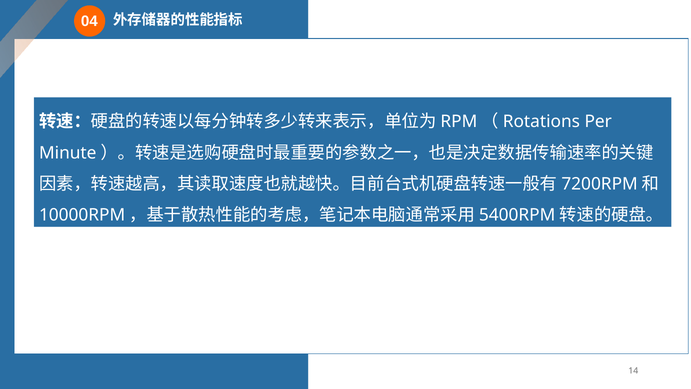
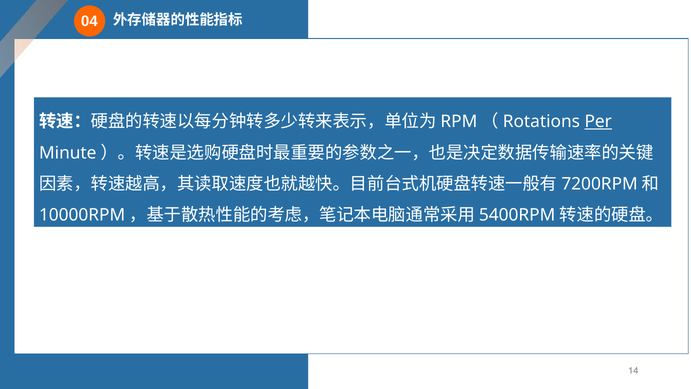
Per underline: none -> present (598, 122)
